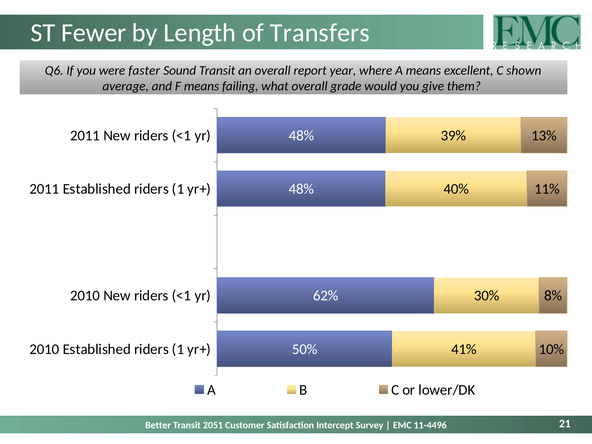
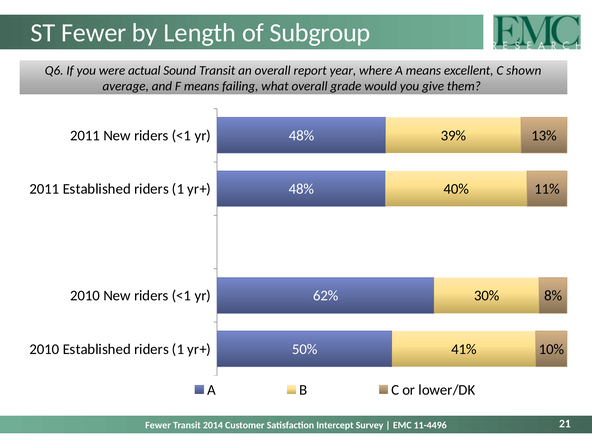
Transfers: Transfers -> Subgroup (320, 33)
faster: faster -> actual (144, 70)
Better: Better -> Fewer (158, 425)
2051: 2051 -> 2014 (213, 425)
